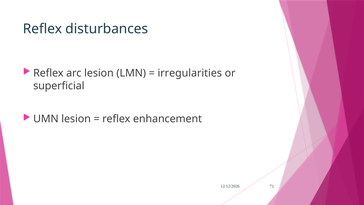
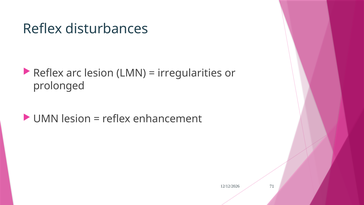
superficial: superficial -> prolonged (59, 86)
